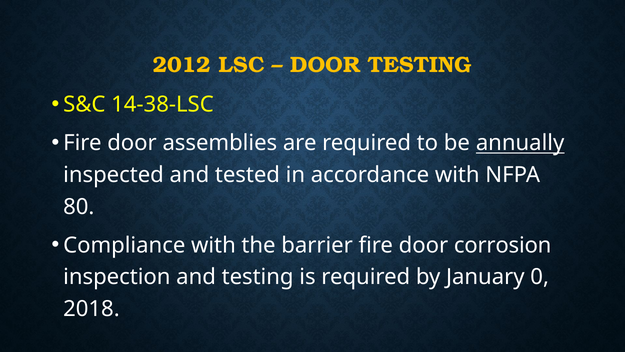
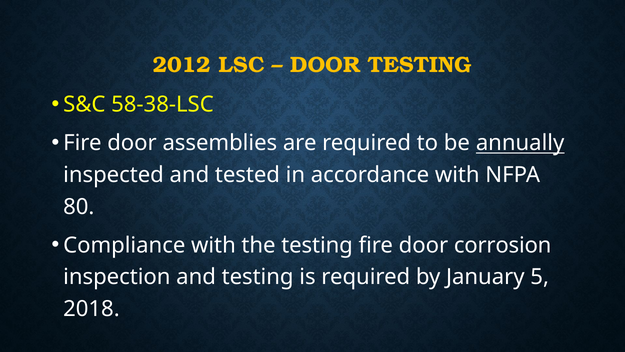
14-38-LSC: 14-38-LSC -> 58-38-LSC (162, 104)
the barrier: barrier -> testing (317, 245)
0: 0 -> 5 (540, 277)
